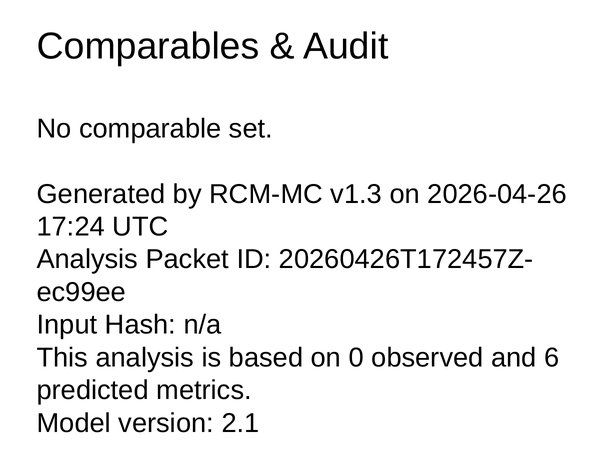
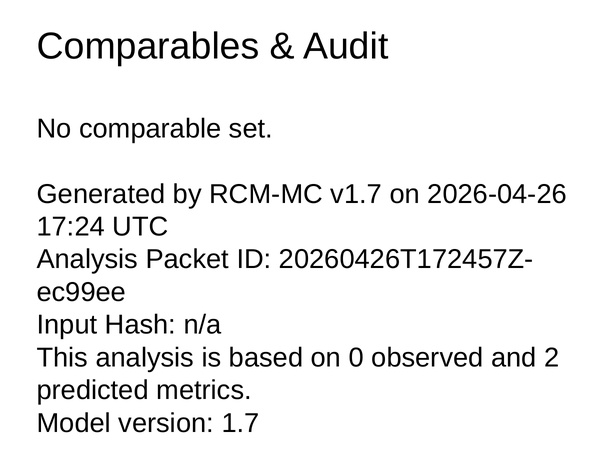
v1.3: v1.3 -> v1.7 (356, 194)
6: 6 -> 2 (552, 357)
2.1: 2.1 -> 1.7 (240, 423)
